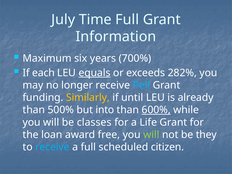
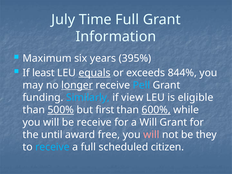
700%: 700% -> 395% (135, 58)
each: each -> least (43, 73)
282%: 282% -> 844% (182, 73)
longer underline: none -> present (77, 85)
Similarly colour: yellow -> light blue (88, 98)
until: until -> view (132, 98)
already: already -> eligible (196, 98)
500% underline: none -> present (61, 110)
into: into -> first (105, 110)
be classes: classes -> receive (94, 122)
a Life: Life -> Will (148, 122)
loan: loan -> until (52, 135)
will colour: light green -> pink (151, 135)
